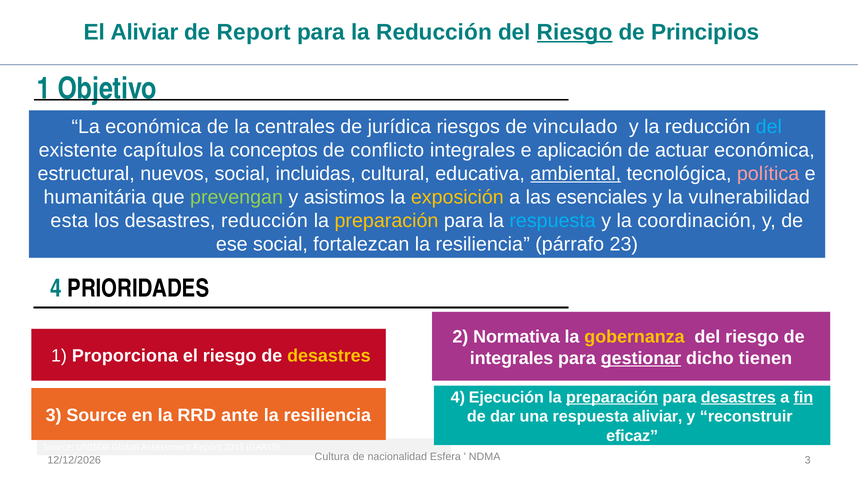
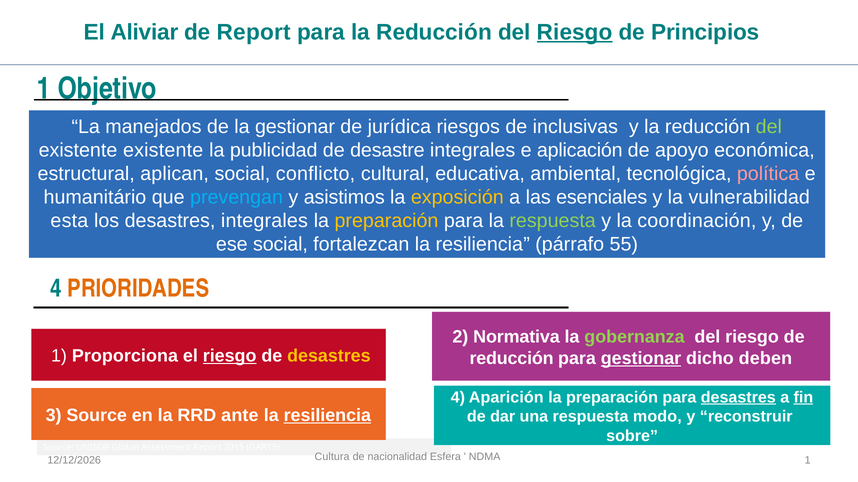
La económica: económica -> manejados (153, 127)
la centrales: centrales -> gestionar (295, 127)
vinculado: vinculado -> inclusivas (575, 127)
del colour: light blue -> light green (769, 127)
existente capítulos: capítulos -> existente (163, 150)
conceptos: conceptos -> publicidad (274, 150)
conflicto: conflicto -> desastre (387, 150)
actuar: actuar -> apoyo (682, 150)
nuevos: nuevos -> aplican (175, 174)
incluidas: incluidas -> conflicto (316, 174)
ambiental underline: present -> none (576, 174)
humanitária: humanitária -> humanitário (95, 198)
prevengan colour: light green -> light blue (237, 198)
desastres reducción: reducción -> integrales (264, 221)
respuesta colour: light blue -> light green (553, 221)
23: 23 -> 55 (624, 245)
PRIORIDADES colour: black -> orange (138, 289)
gobernanza colour: yellow -> light green (634, 337)
riesgo underline: none -> present (230, 356)
integrales: integrales -> reducción (512, 359)
tienen: tienen -> deben (765, 359)
Ejecución: Ejecución -> Aparición (506, 398)
preparación underline: present -> none (612, 398)
resiliencia underline: none -> present (327, 416)
respuesta aliviar: aliviar -> modo (657, 417)
eficaz: eficaz -> sobre (632, 436)
NDMA 3: 3 -> 1 (808, 461)
